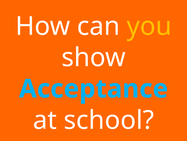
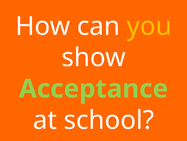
Acceptance colour: light blue -> light green (93, 88)
